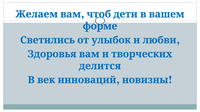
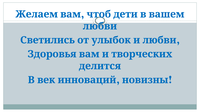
форме: форме -> любви (100, 26)
